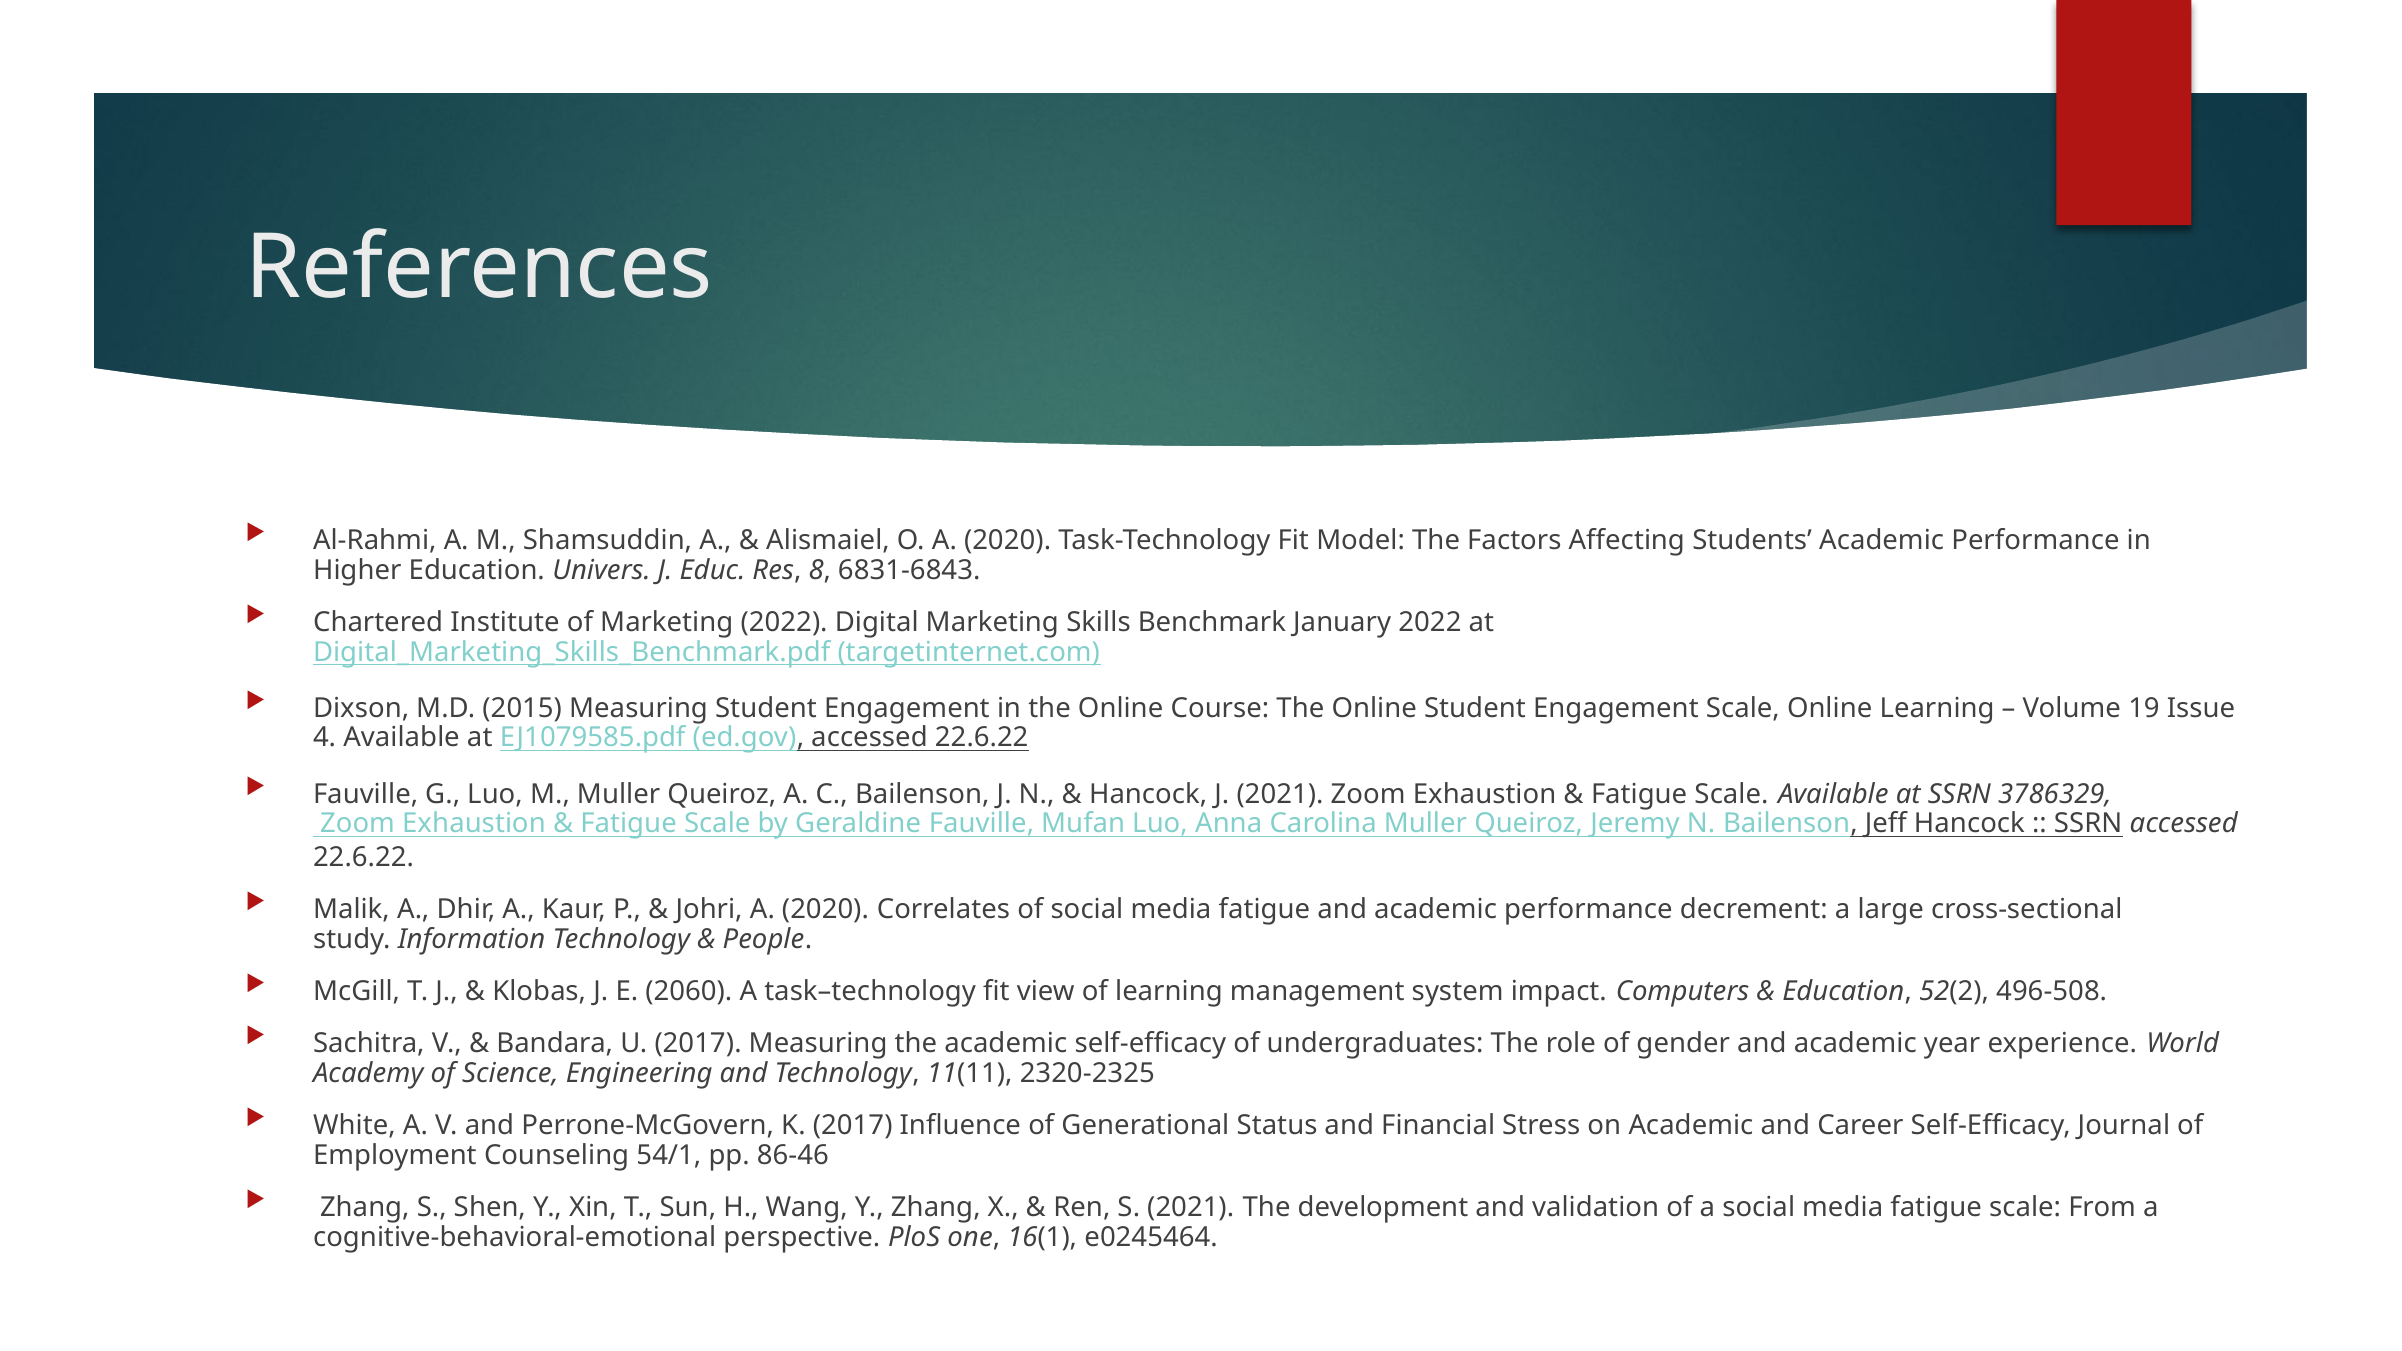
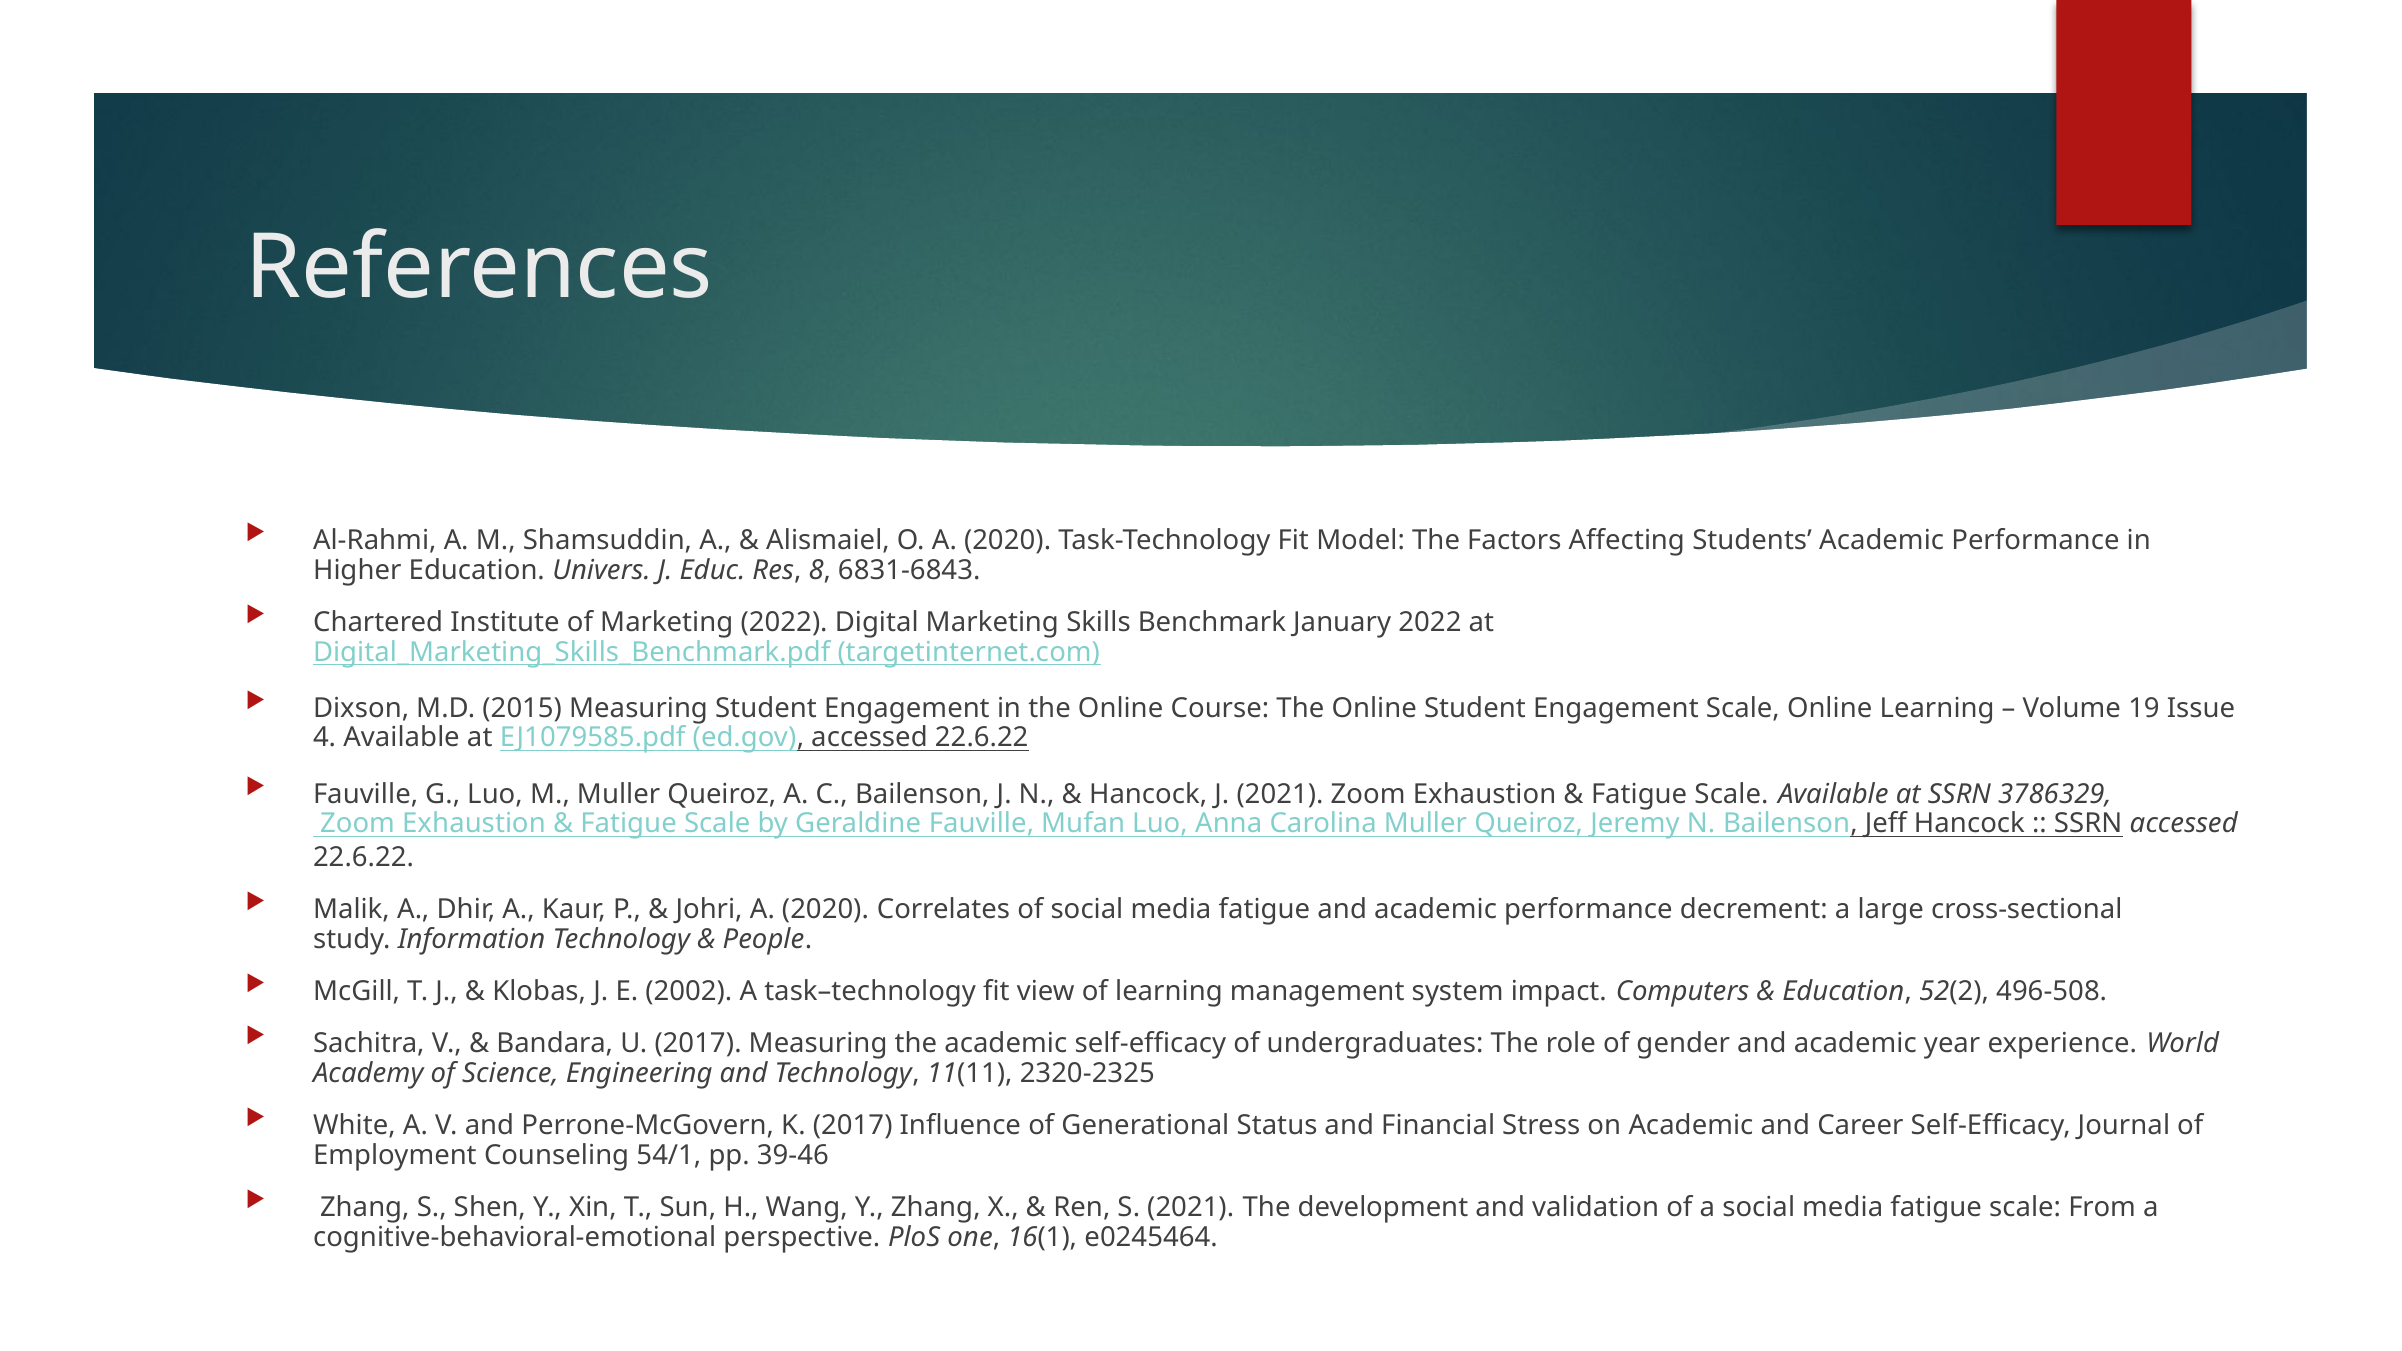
2060: 2060 -> 2002 (689, 992)
86-46: 86-46 -> 39-46 (793, 1156)
